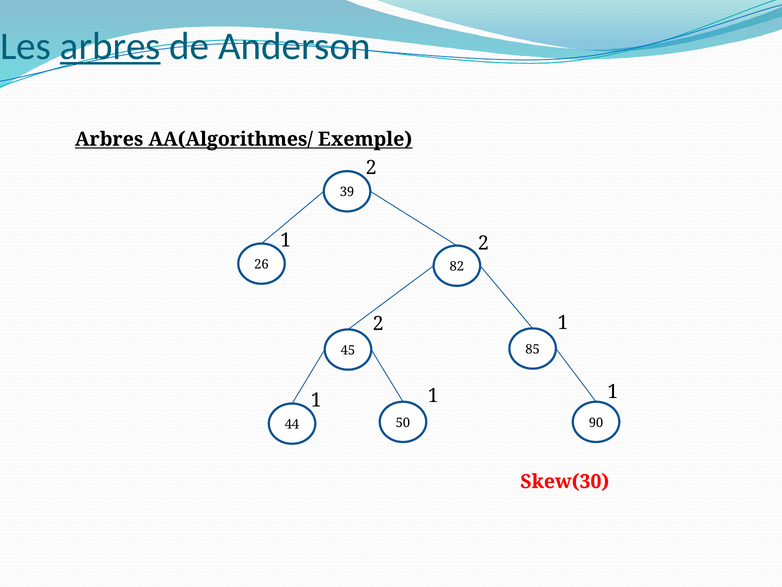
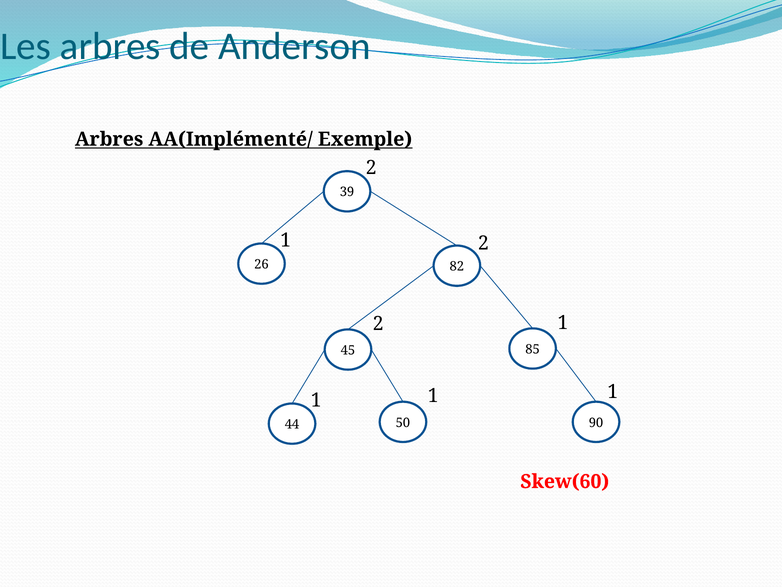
arbres underline: present -> none (110, 46)
AA(Algorithmes/: AA(Algorithmes/ -> AA(Implémenté/ (231, 139)
Skew(30: Skew(30 -> Skew(60 (565, 481)
